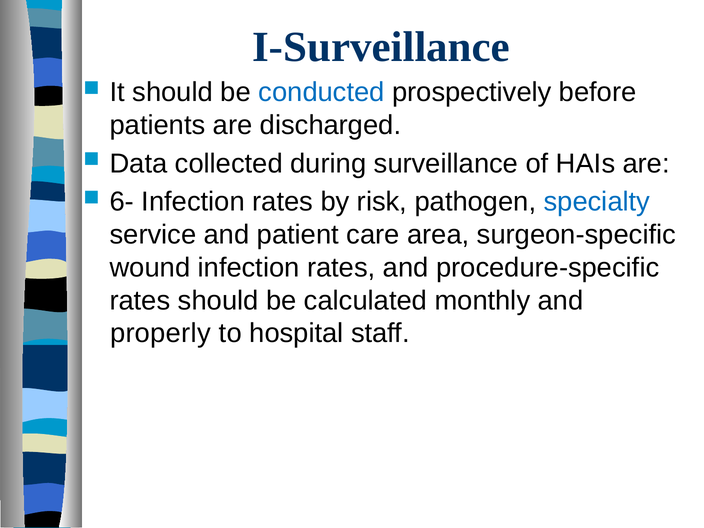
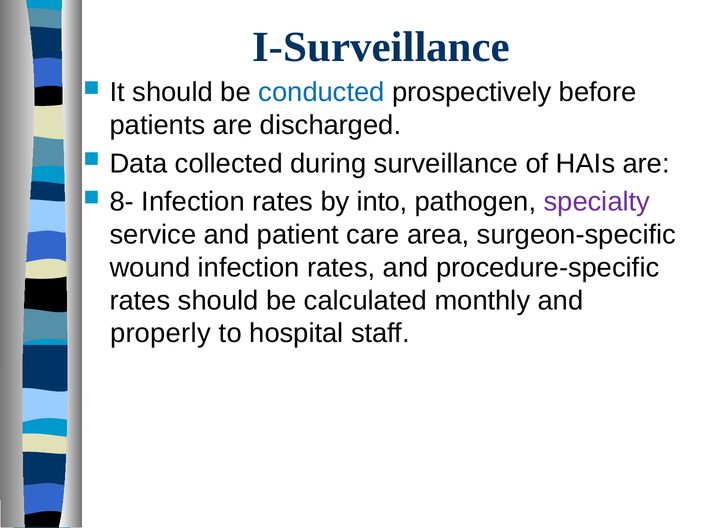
6-: 6- -> 8- (122, 202)
risk: risk -> into (382, 202)
specialty colour: blue -> purple (597, 202)
